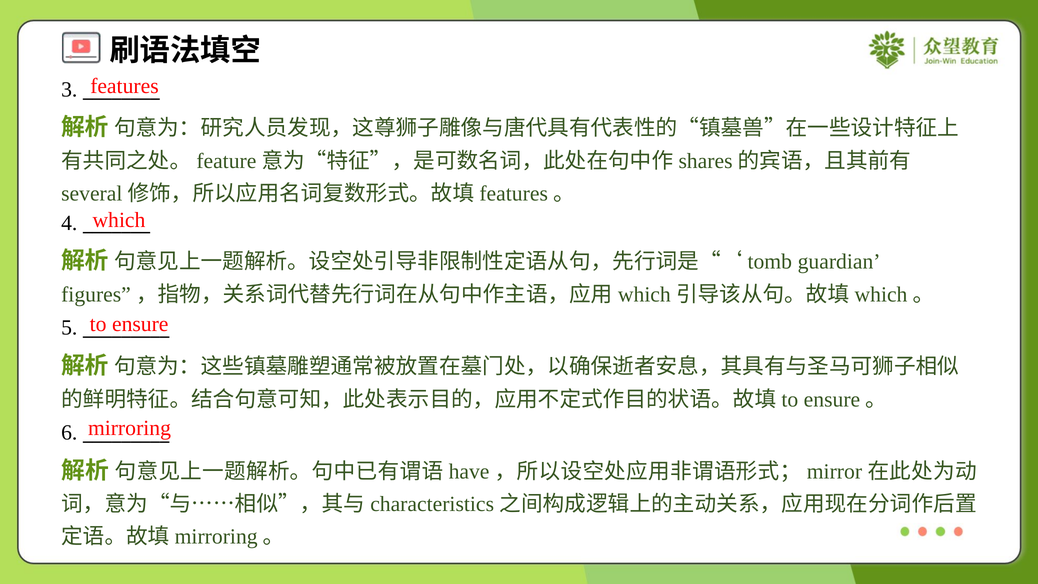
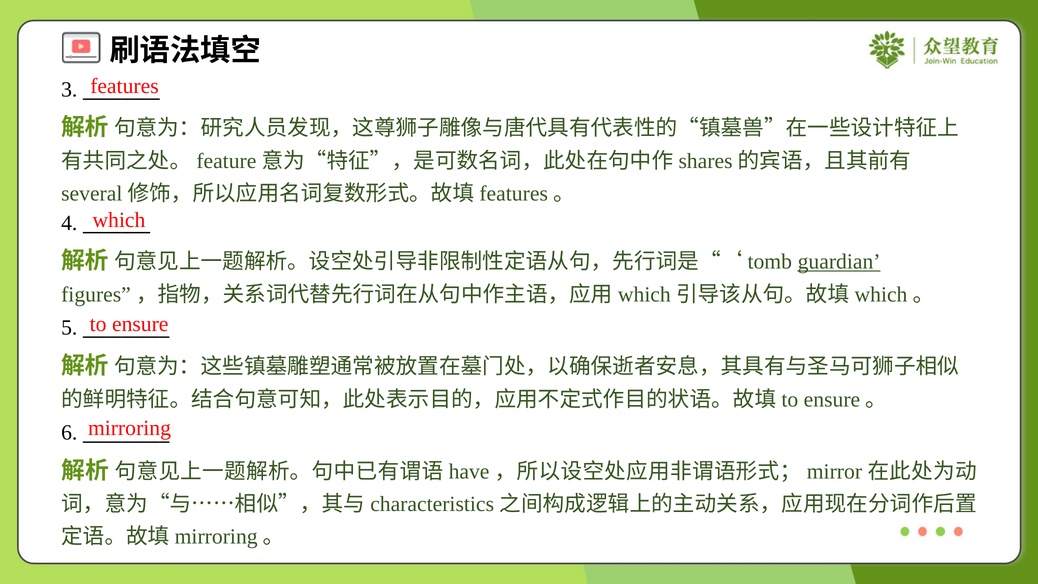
guardian underline: none -> present (839, 262)
